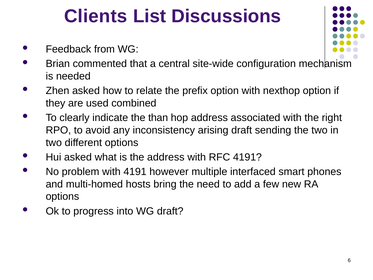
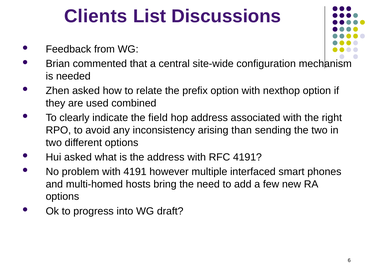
than: than -> field (158, 118)
arising draft: draft -> than (242, 130)
